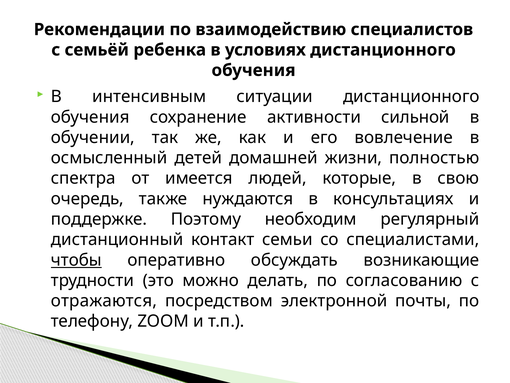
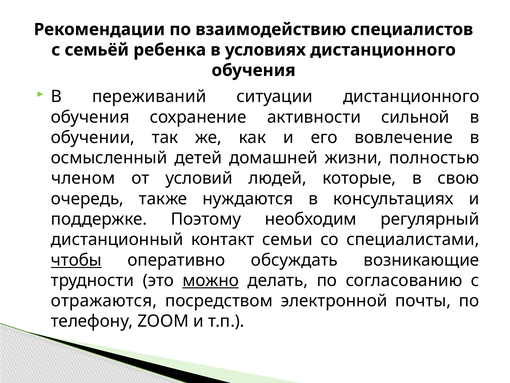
интенсивным: интенсивным -> переживаний (149, 97)
спектра: спектра -> членом (83, 178)
имеется: имеется -> условий (199, 178)
можно underline: none -> present (211, 280)
